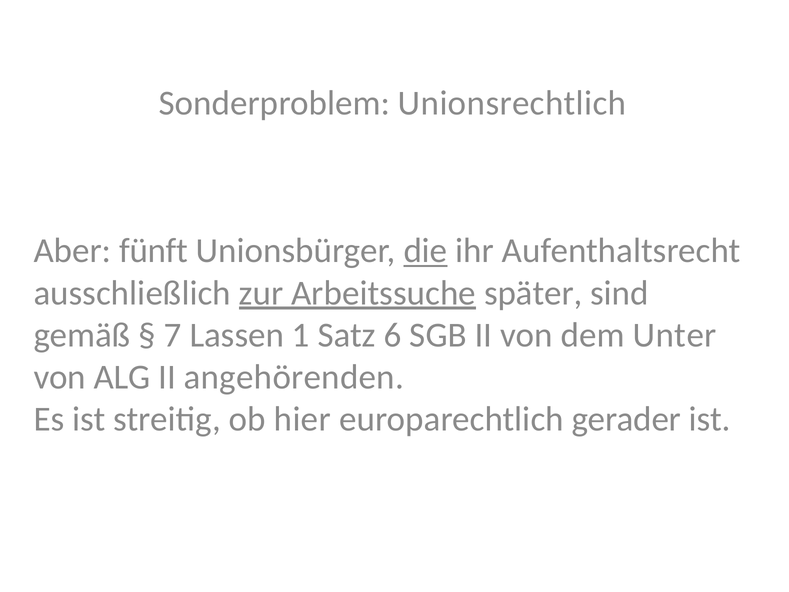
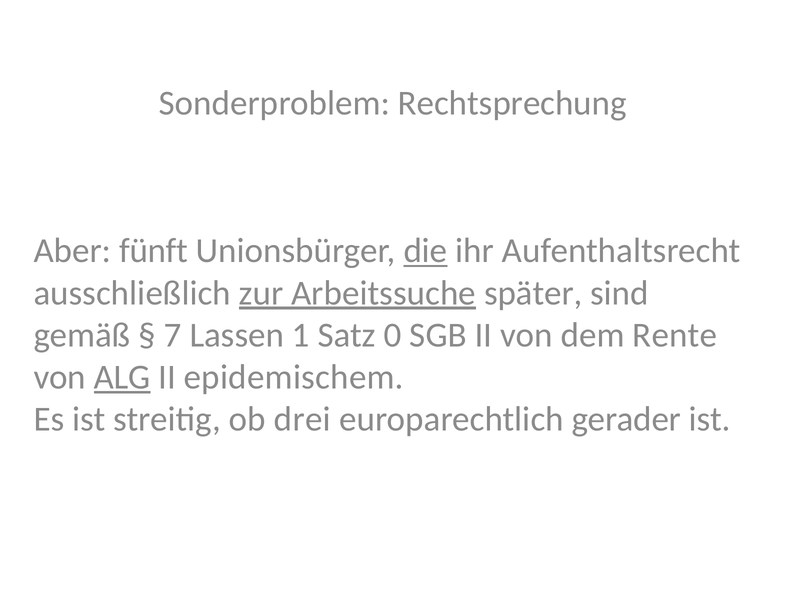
Unionsrechtlich: Unionsrechtlich -> Rechtsprechung (512, 103)
6: 6 -> 0 (393, 335)
Unter: Unter -> Rente (675, 335)
ALG underline: none -> present (122, 377)
angehörenden: angehörenden -> epidemischem (294, 377)
hier: hier -> drei (302, 419)
